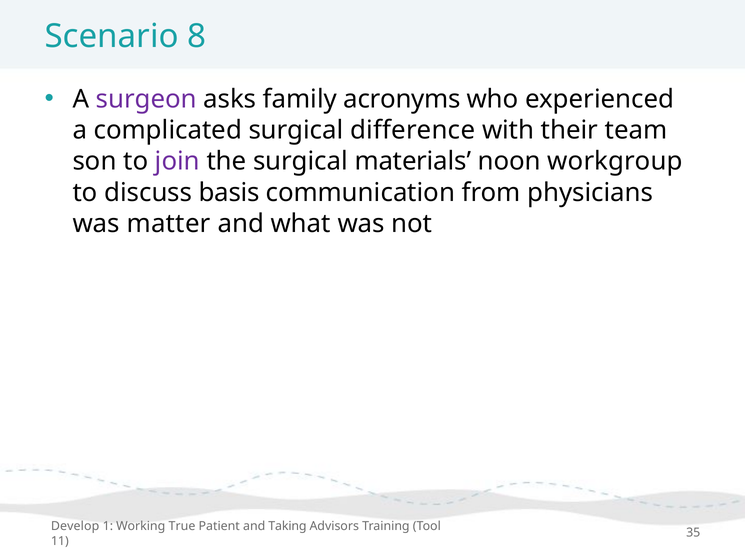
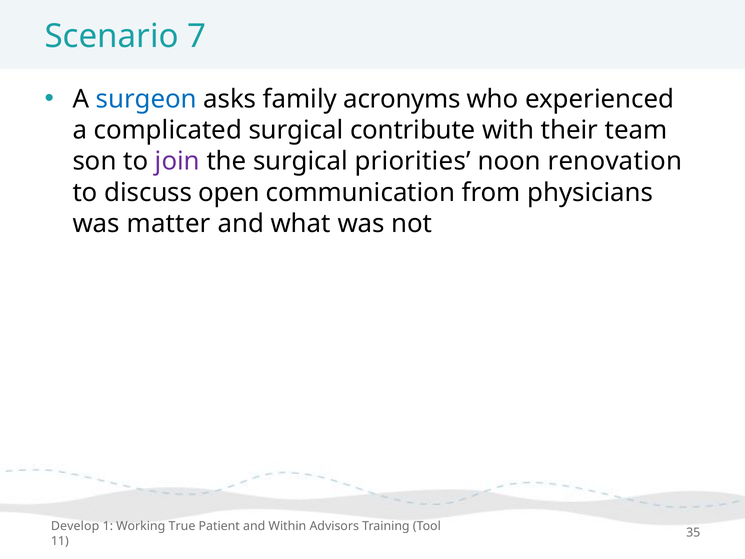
8: 8 -> 7 (197, 36)
surgeon colour: purple -> blue (146, 99)
difference: difference -> contribute (413, 130)
materials: materials -> priorities (413, 161)
workgroup: workgroup -> renovation (615, 161)
basis: basis -> open (229, 192)
Taking: Taking -> Within (287, 526)
